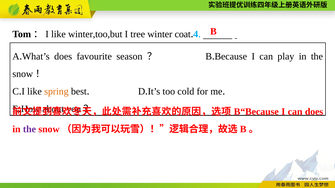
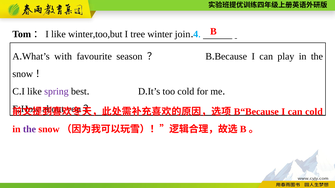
coat: coat -> join (183, 34)
does: does -> with (63, 56)
spring colour: orange -> purple (56, 92)
can does: does -> cold (314, 112)
